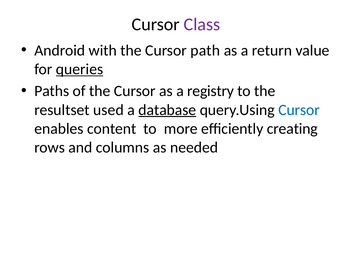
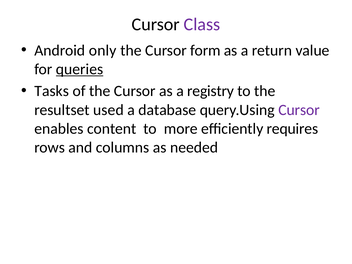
with: with -> only (103, 50)
path: path -> form (205, 50)
Paths: Paths -> Tasks (52, 91)
database underline: present -> none (167, 110)
Cursor colour: blue -> purple (299, 110)
creating: creating -> requires (292, 129)
